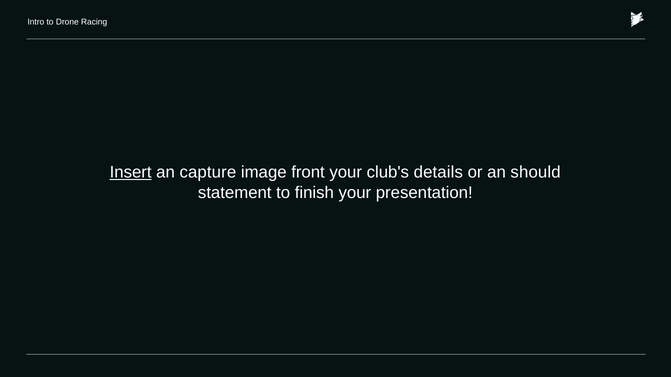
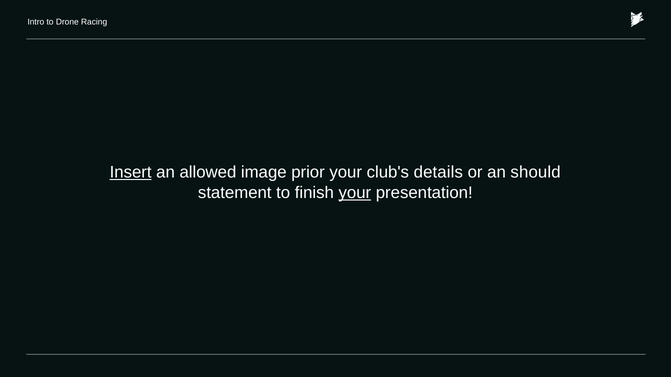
capture: capture -> allowed (208, 173)
front: front -> prior (308, 173)
your underline: none -> present (355, 193)
